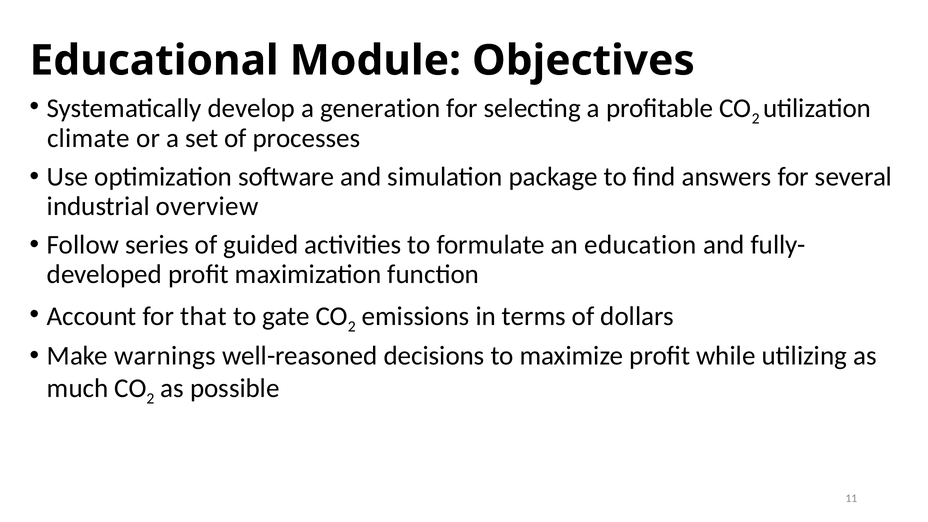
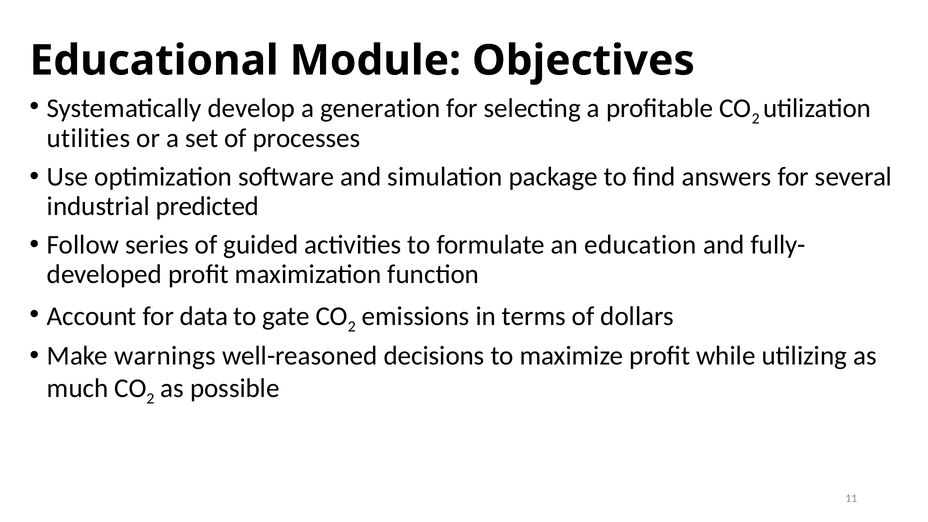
climate: climate -> utilities (89, 138)
overview: overview -> predicted (207, 206)
that: that -> data (204, 316)
